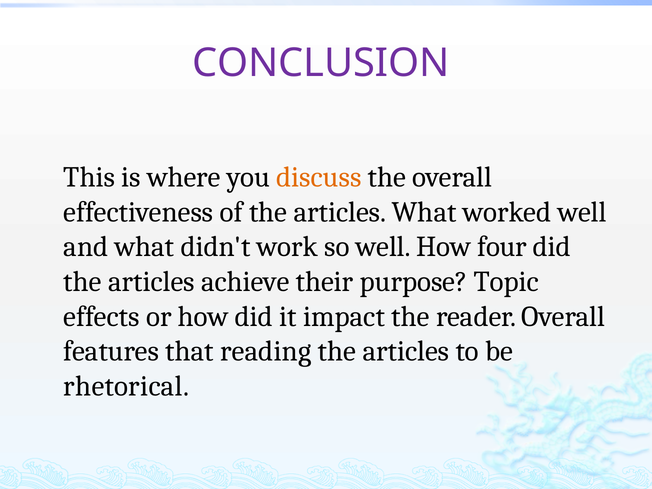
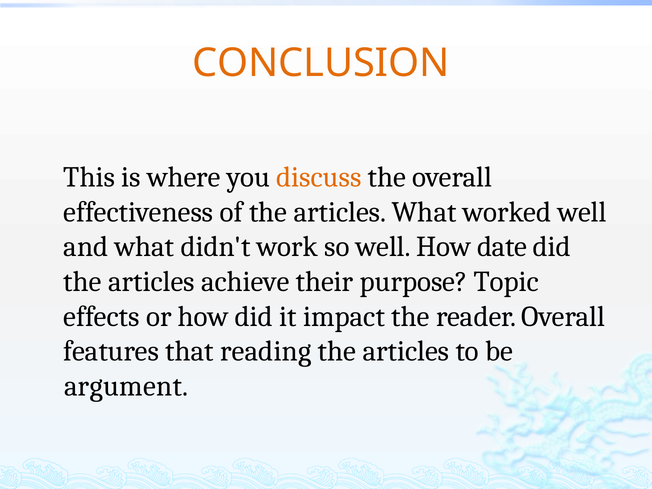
CONCLUSION colour: purple -> orange (321, 63)
four: four -> date (502, 247)
rhetorical: rhetorical -> argument (126, 386)
